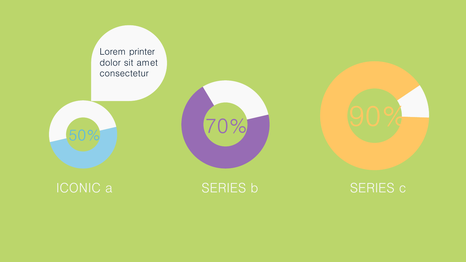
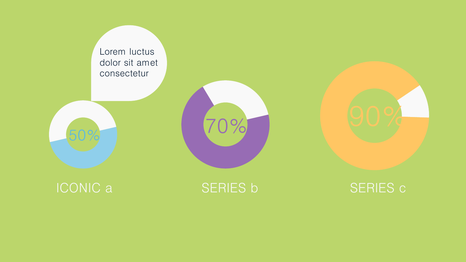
printer: printer -> luctus (142, 52)
